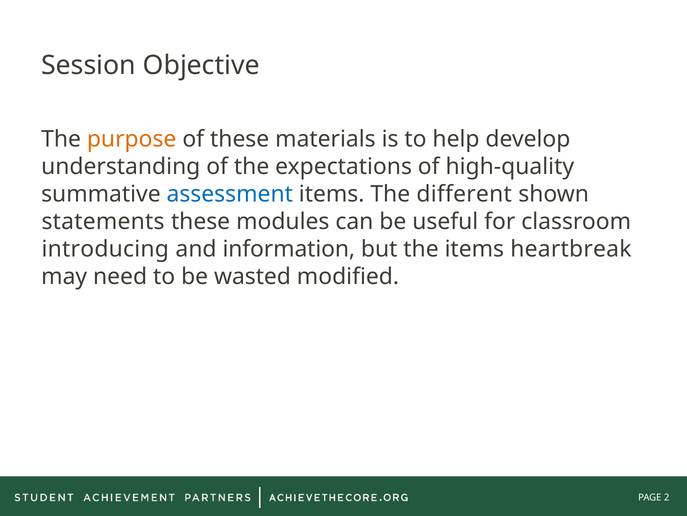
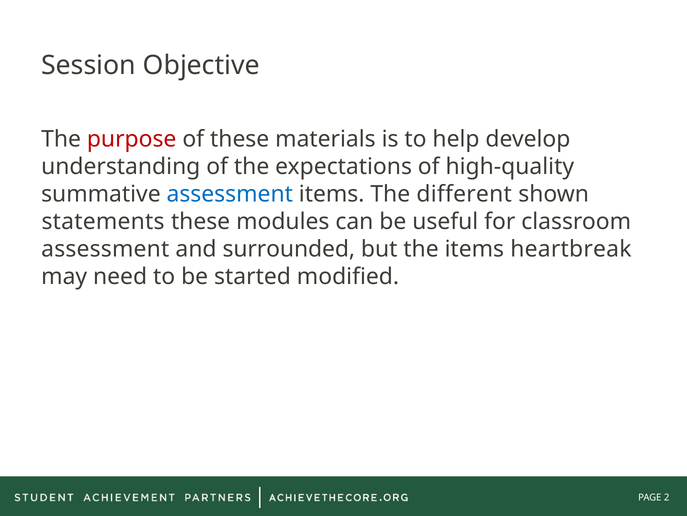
purpose colour: orange -> red (132, 139)
introducing: introducing -> assessment (105, 249)
information: information -> surrounded (289, 249)
wasted: wasted -> started (253, 276)
